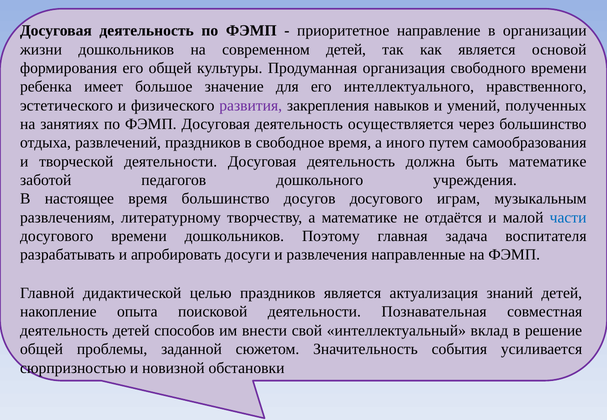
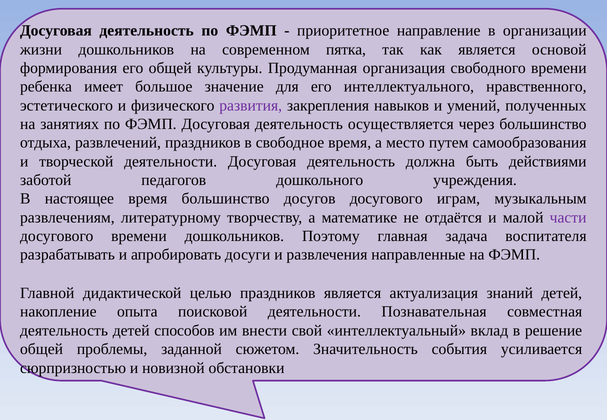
современном детей: детей -> пятка (346, 49)
иного: иного -> место (405, 143)
быть математике: математике -> действиями (548, 161)
части colour: blue -> purple (568, 218)
